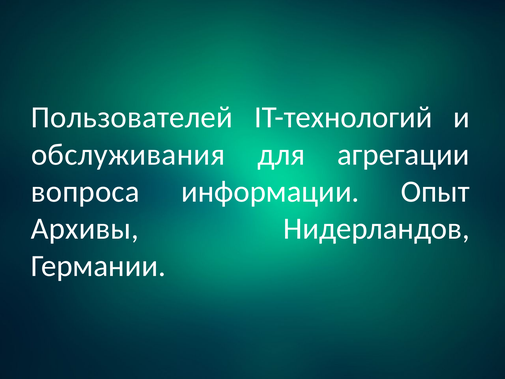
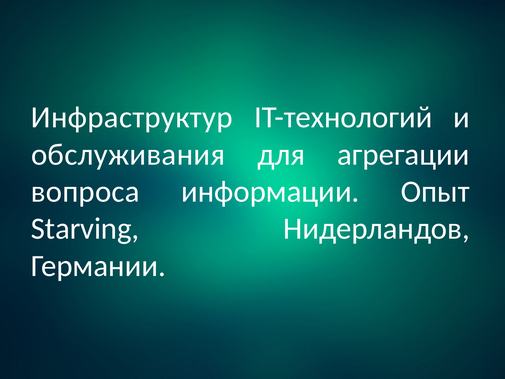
Пользователей: Пользователей -> Инфраструктур (132, 117)
Архивы: Архивы -> Starving (85, 229)
